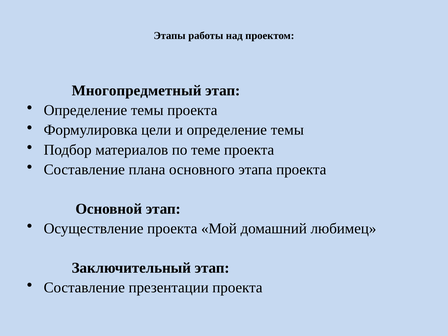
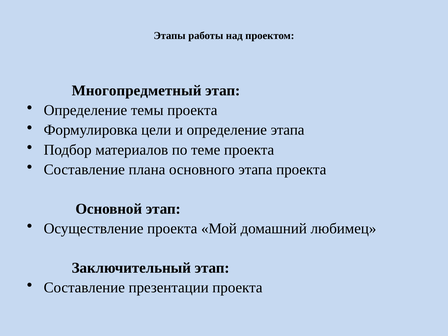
и определение темы: темы -> этапа (288, 130)
